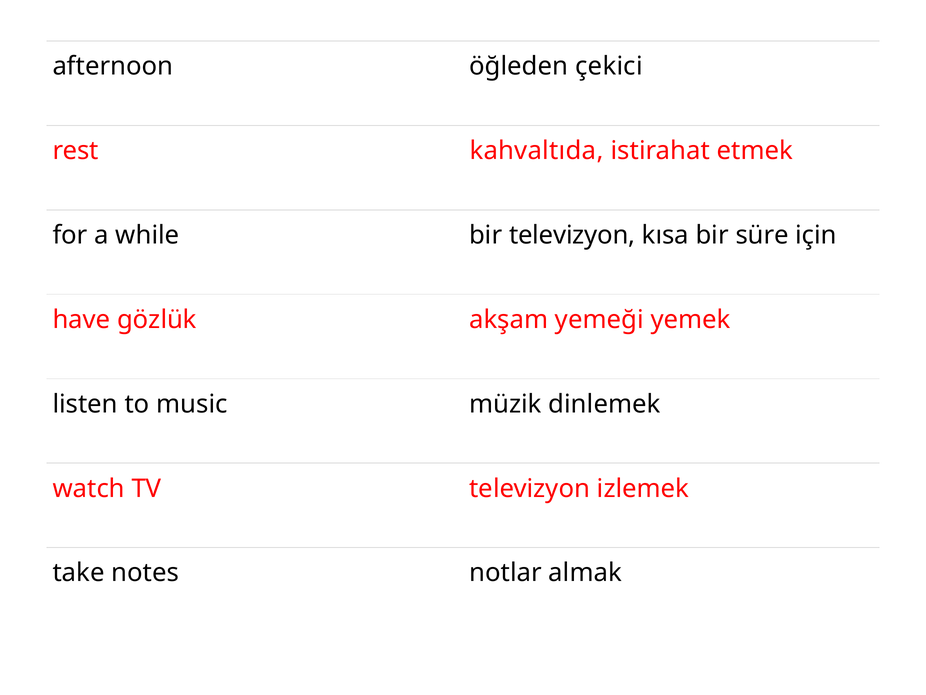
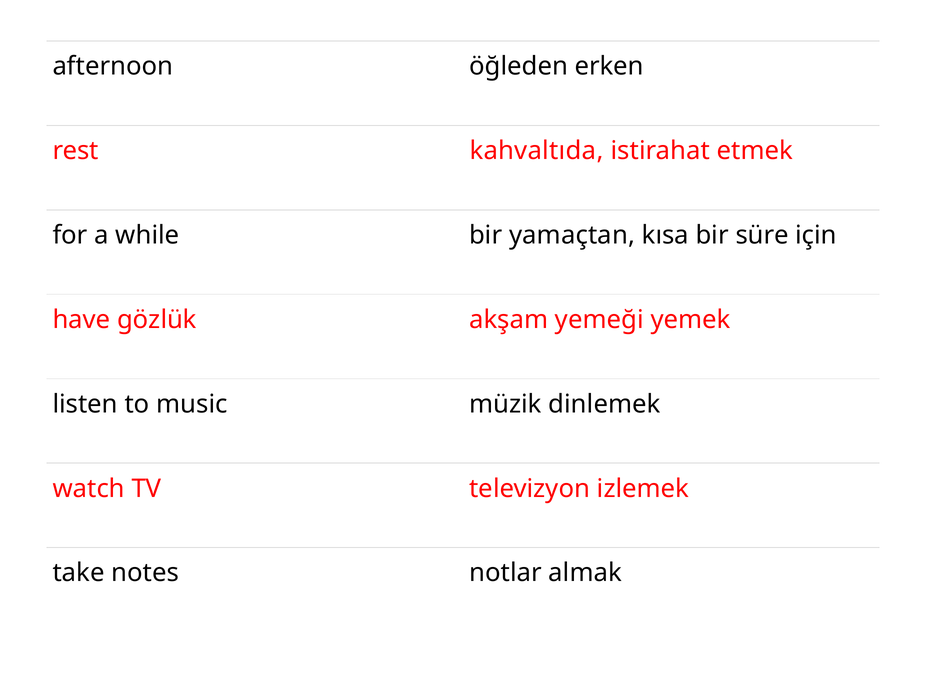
çekici: çekici -> erken (609, 66)
bir televizyon: televizyon -> yamaçtan (572, 235)
